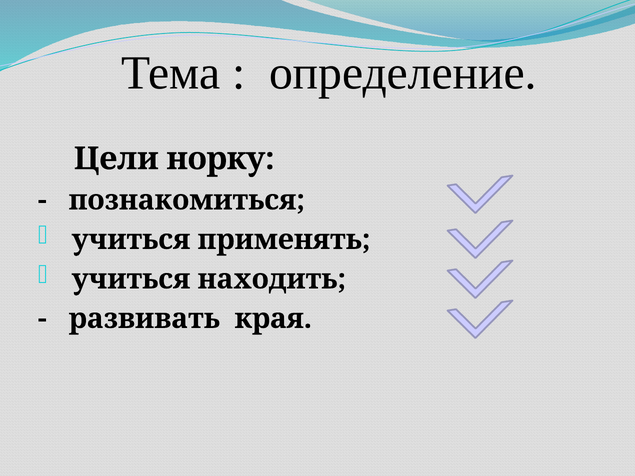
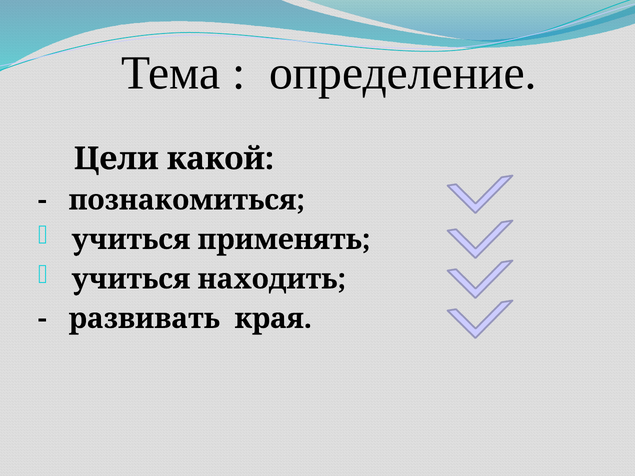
норку: норку -> какой (221, 159)
